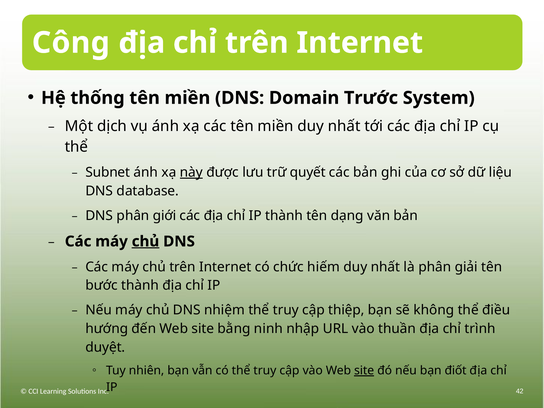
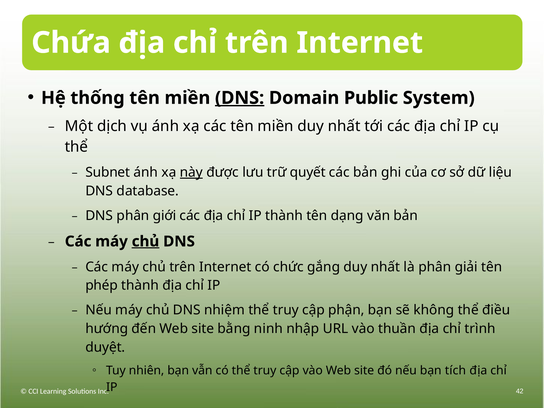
Công: Công -> Chứa (71, 43)
DNS underline: none -> present (240, 98)
Trước: Trước -> Public (371, 98)
hiếm: hiếm -> gắng (324, 267)
bước: bước -> phép (102, 285)
thiệp: thiệp -> phận (346, 310)
site underline: present -> none (364, 371)
điốt: điốt -> tích (455, 371)
